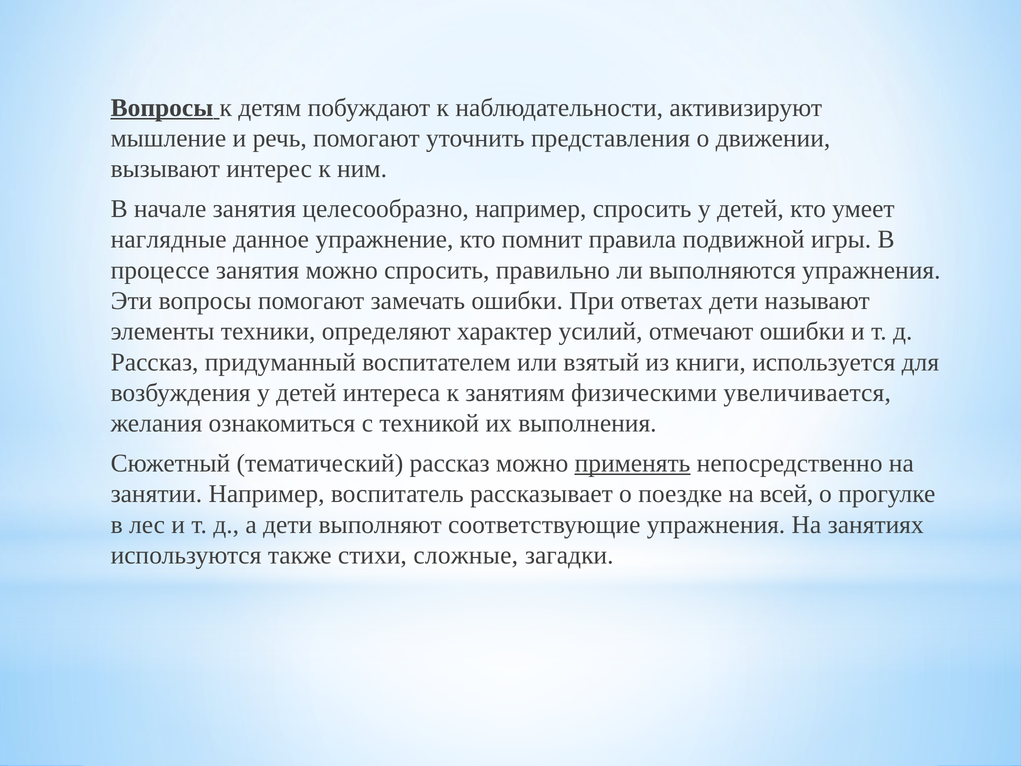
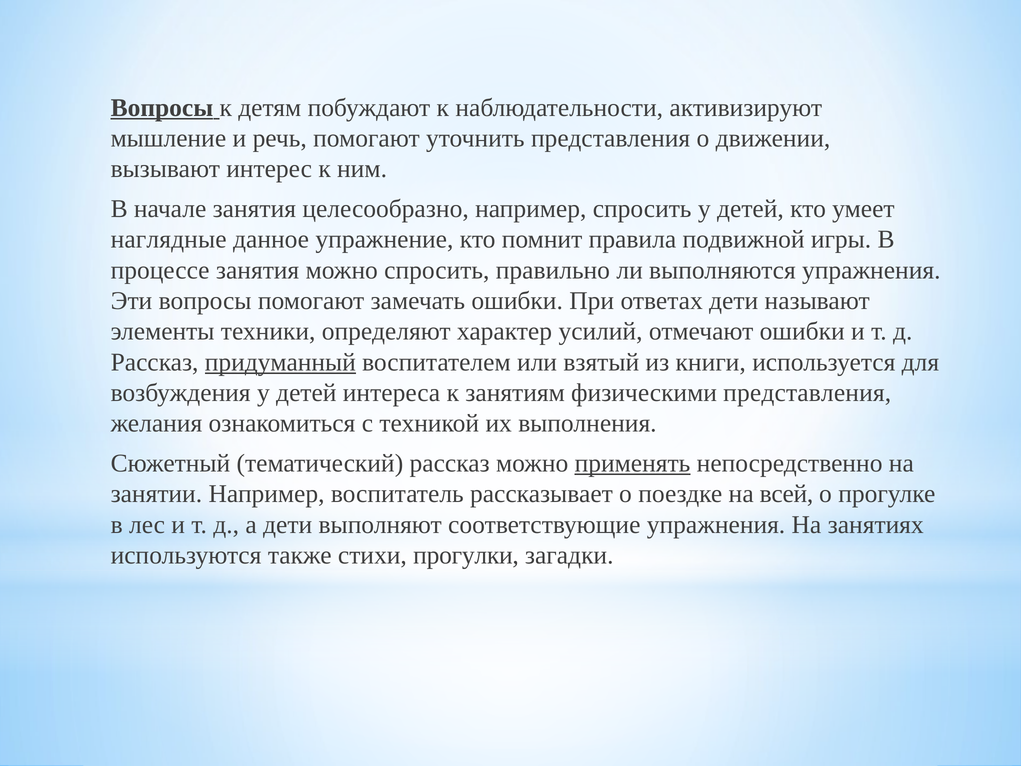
придуманный underline: none -> present (280, 362)
физическими увеличивается: увеличивается -> представления (807, 393)
сложные: сложные -> прогулки (466, 555)
